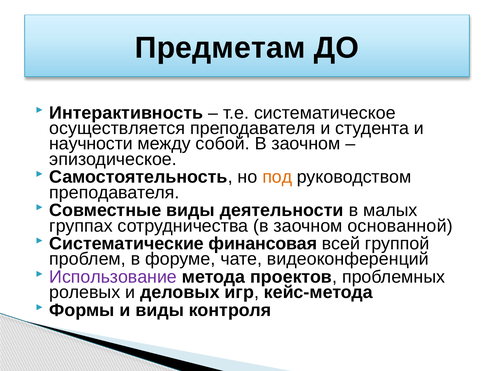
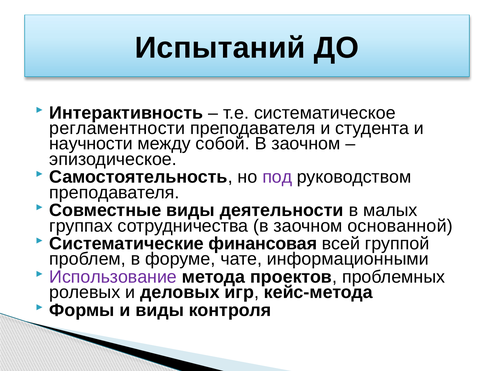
Предметам: Предметам -> Испытаний (220, 48)
осуществляется: осуществляется -> регламентности (117, 128)
под colour: orange -> purple (277, 177)
видеоконференций: видеоконференций -> информационными (348, 259)
